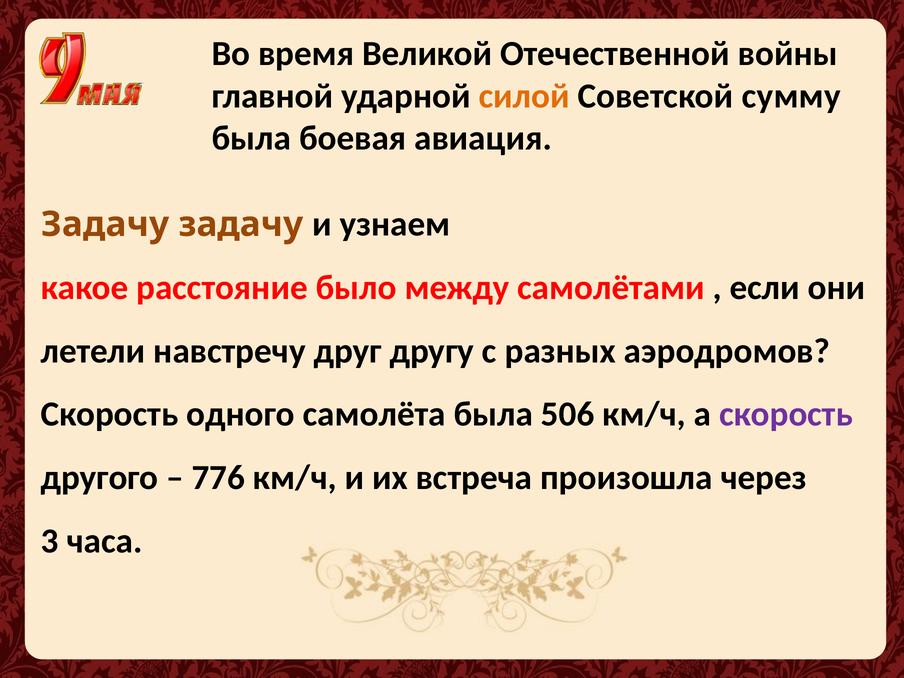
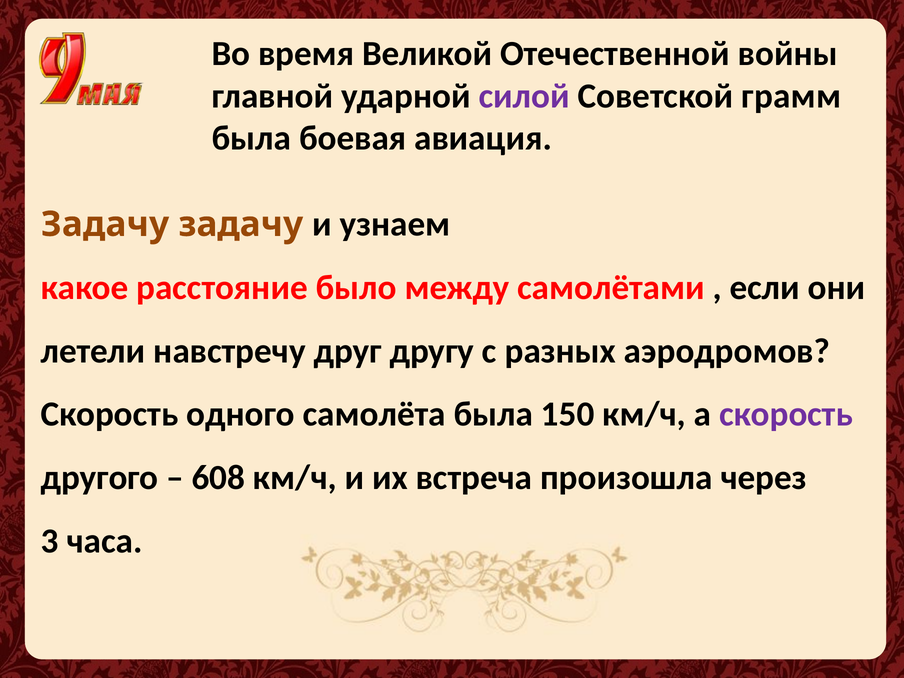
силой colour: orange -> purple (524, 96)
сумму: сумму -> грамм (791, 96)
506: 506 -> 150 (568, 414)
776: 776 -> 608 (218, 478)
